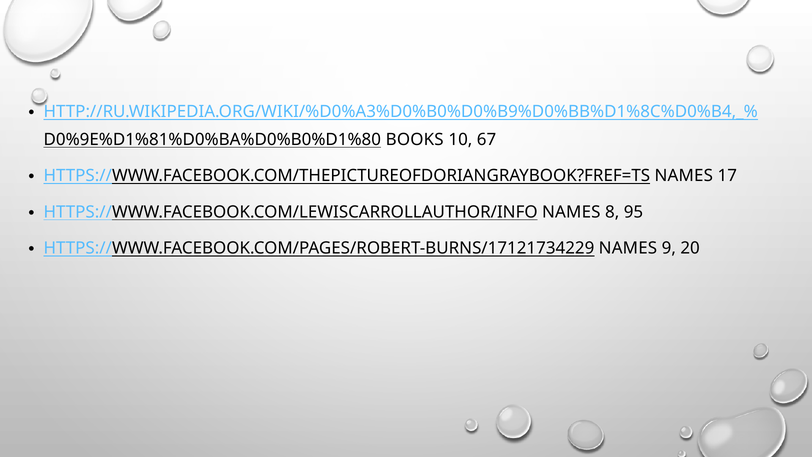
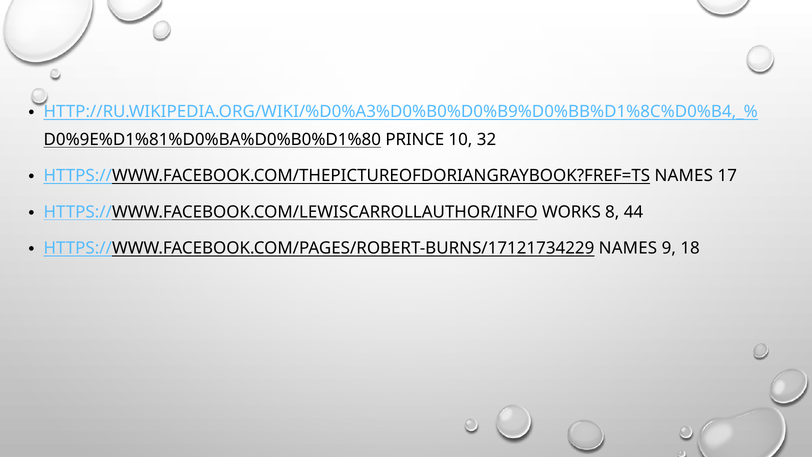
BOOKS: BOOKS -> PRINCE (415, 139)
67: 67 -> 32 (487, 139)
HTTPS://WWW.FACEBOOK.COM/LEWISCARROLLAUTHOR/INFO NAMES: NAMES -> WORKS (571, 212)
95: 95 -> 44 (633, 212)
20: 20 -> 18 (690, 248)
